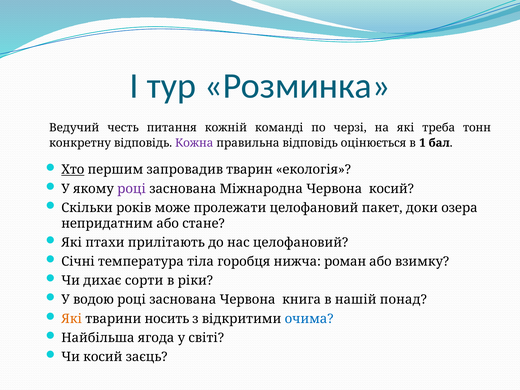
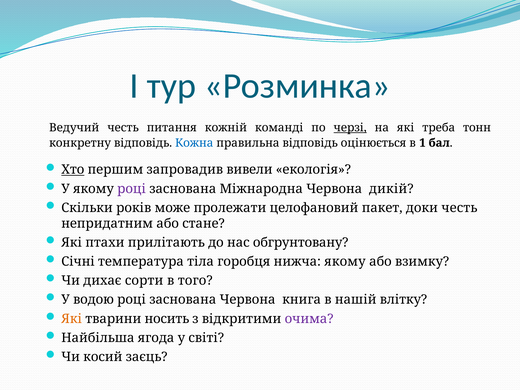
черзі underline: none -> present (350, 128)
Кожна colour: purple -> blue (194, 143)
тварин: тварин -> вивели (249, 170)
Червона косий: косий -> дикій (391, 189)
доки озера: озера -> честь (459, 208)
нас целофановий: целофановий -> обгрунтовану (301, 242)
нижча роман: роман -> якому (345, 262)
ріки: ріки -> того (195, 281)
понад: понад -> влітку (403, 300)
очима colour: blue -> purple (309, 319)
